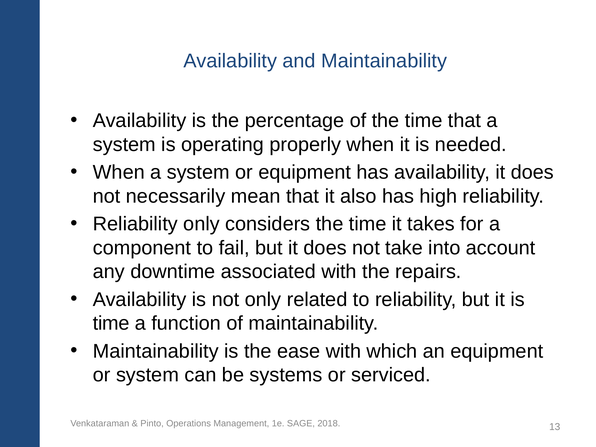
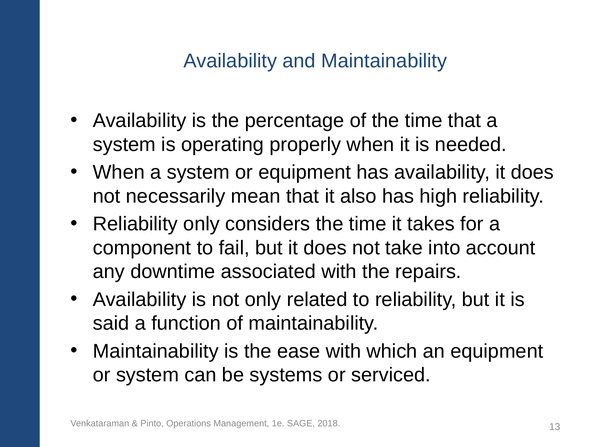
time: time -> said (111, 323)
